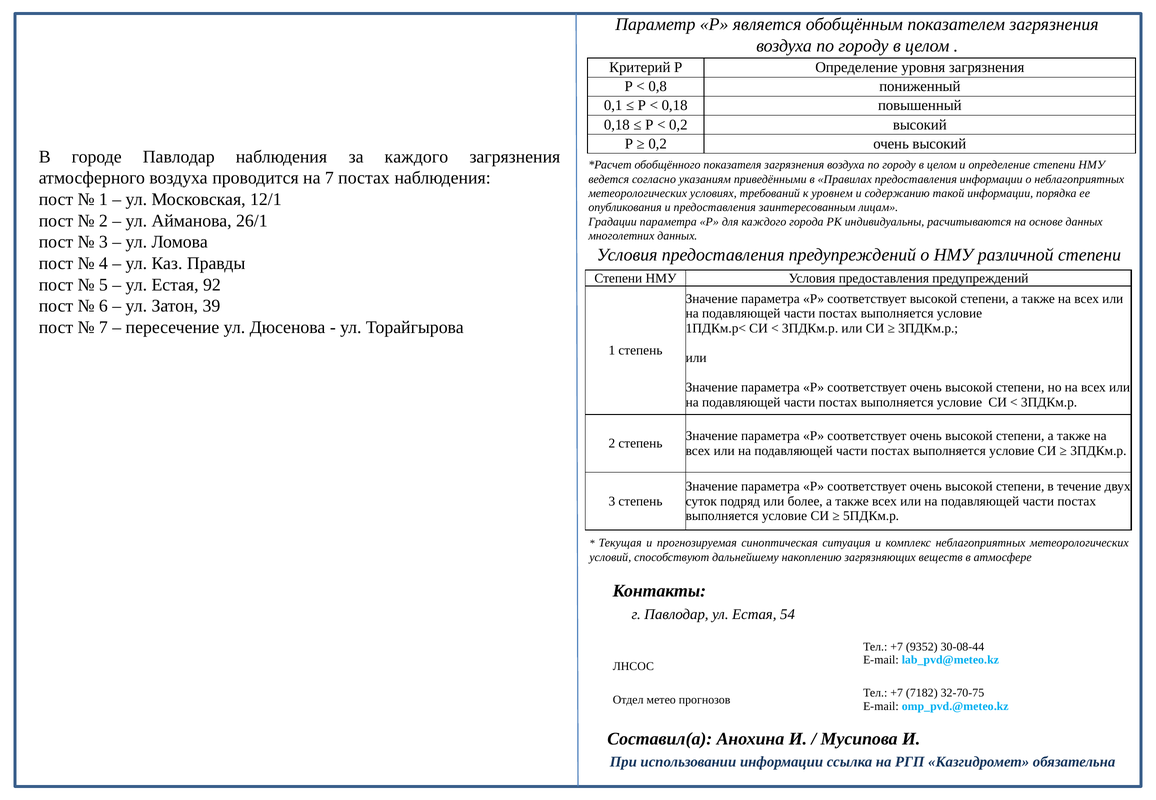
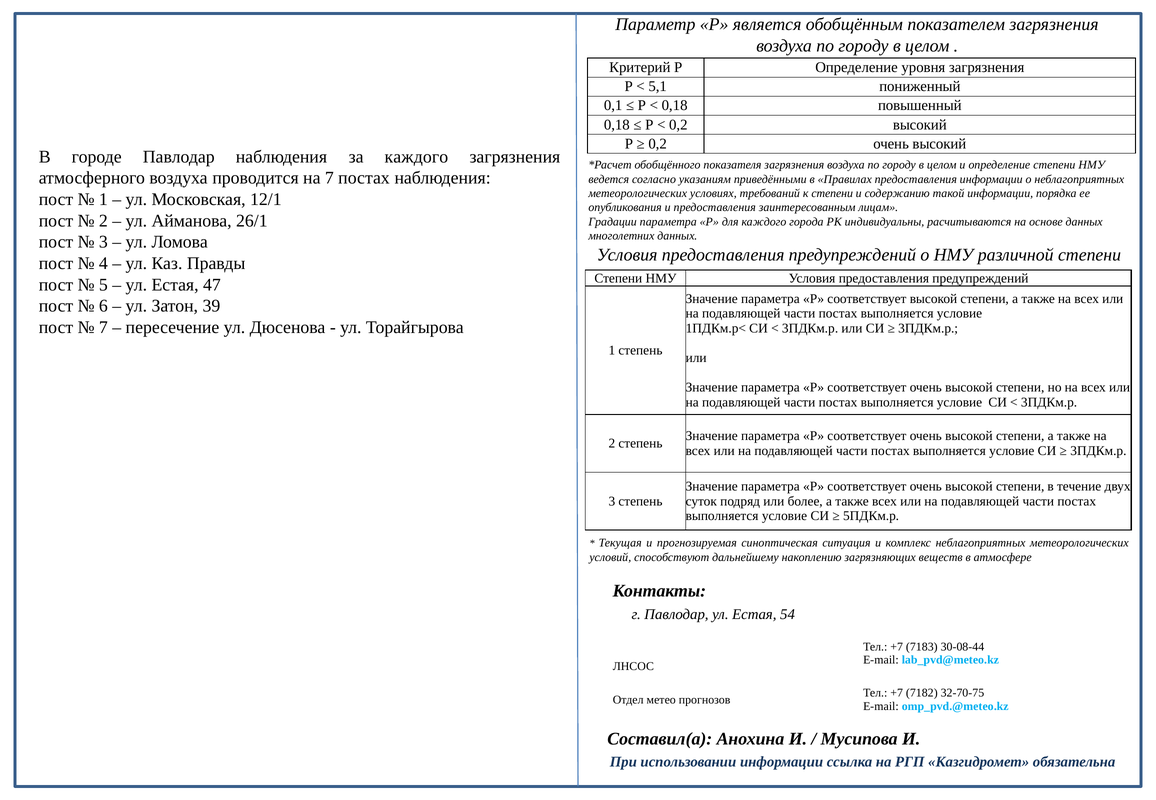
0,8: 0,8 -> 5,1 (658, 87)
к уровнем: уровнем -> степени (832, 193)
92: 92 -> 47 (212, 285)
9352: 9352 -> 7183 (922, 647)
